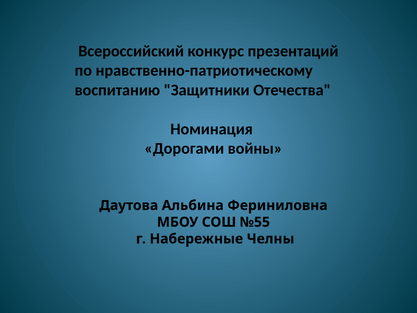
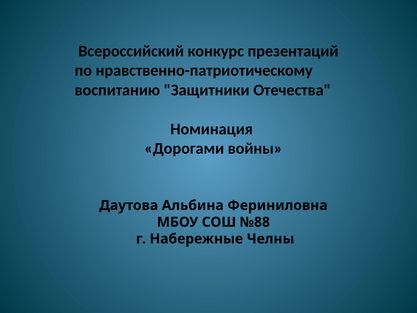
№55: №55 -> №88 (255, 222)
